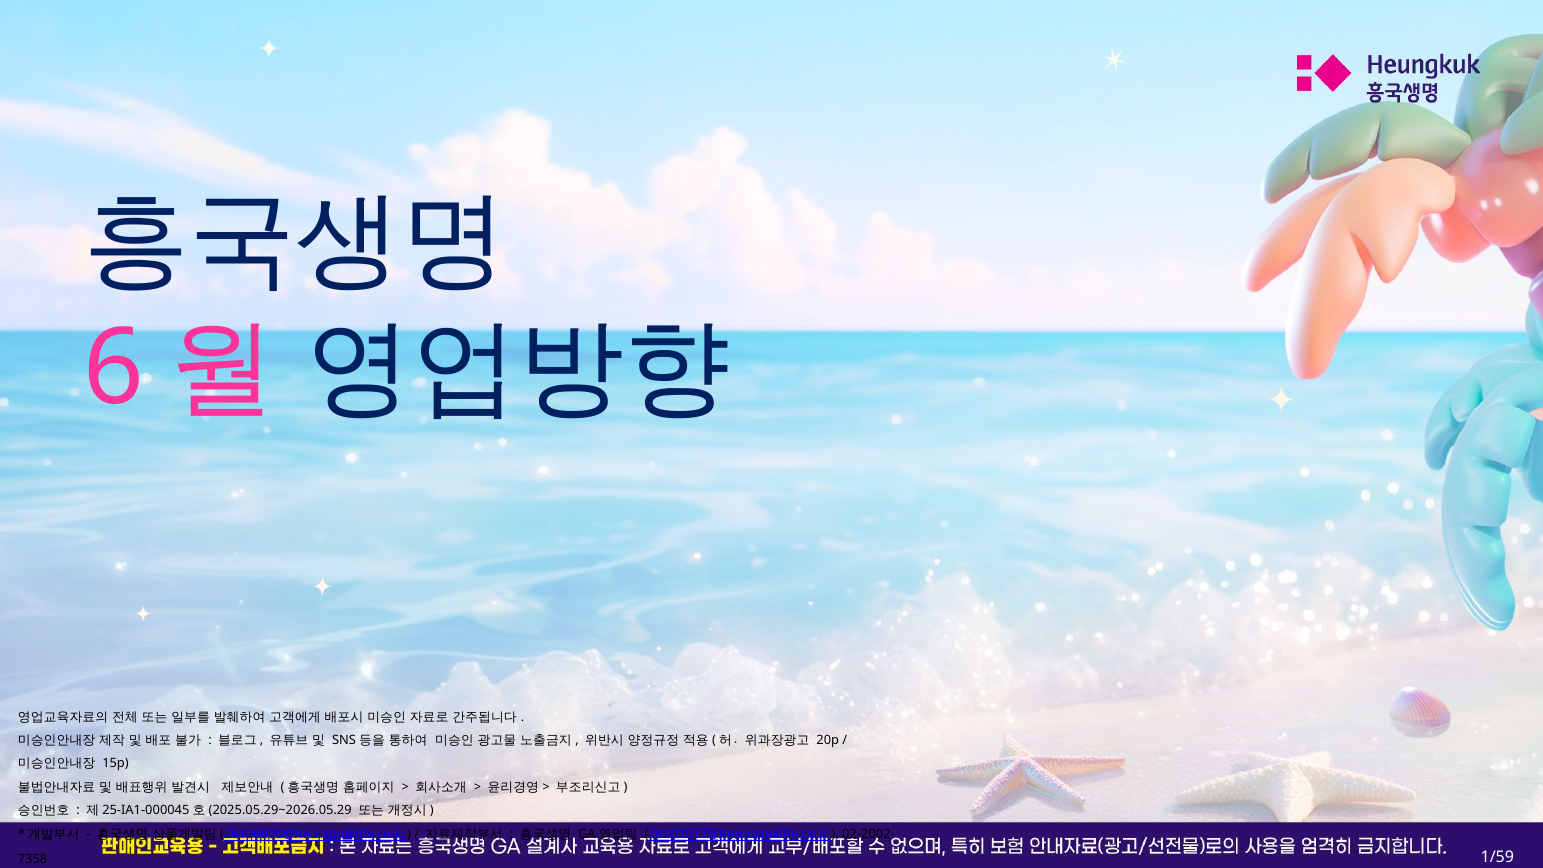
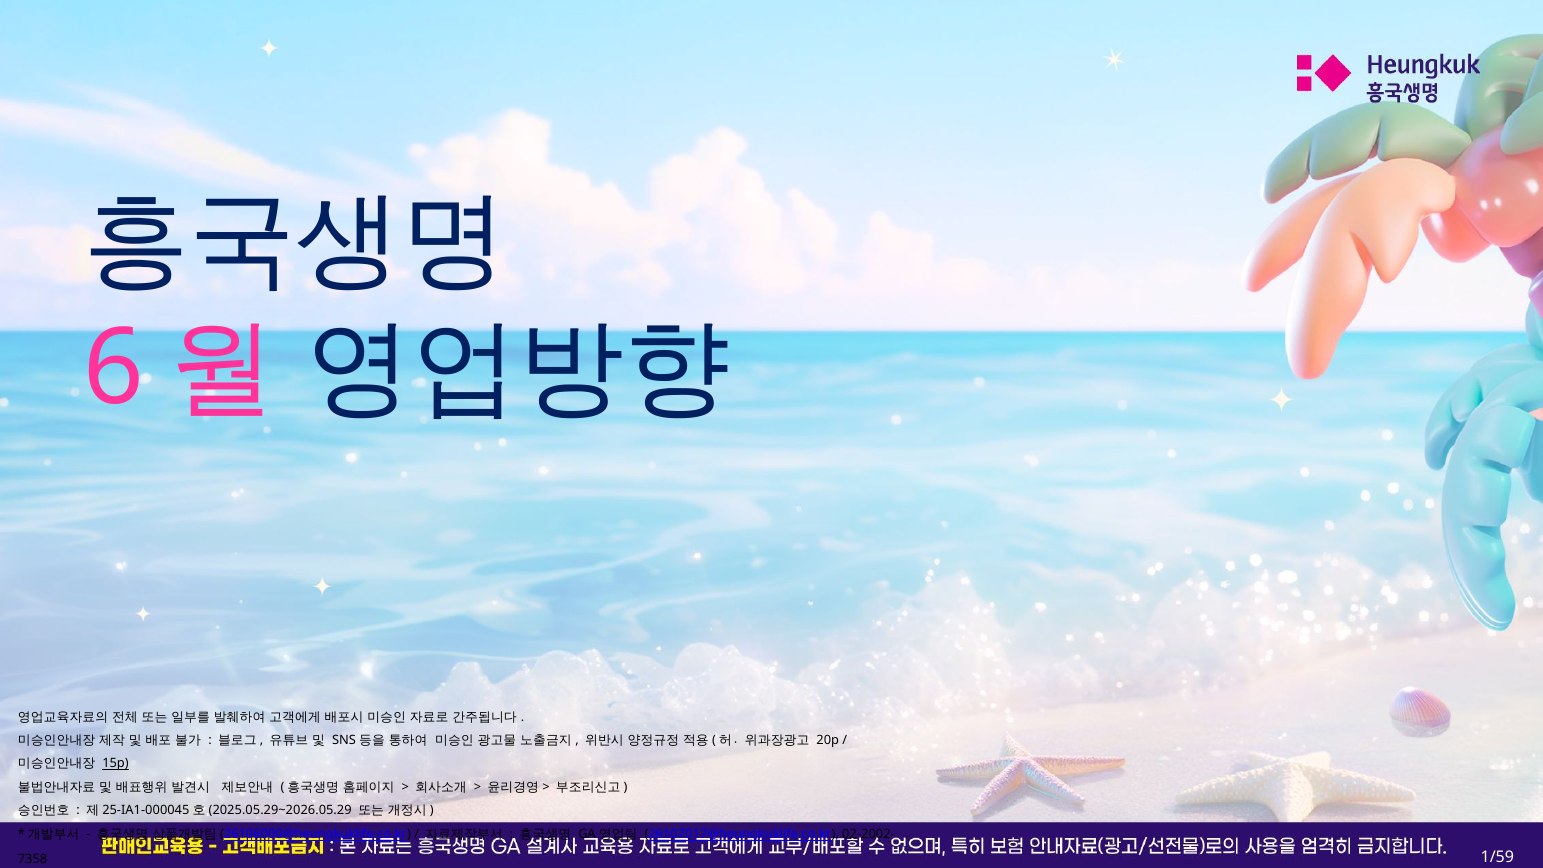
15p underline: none -> present (116, 764)
